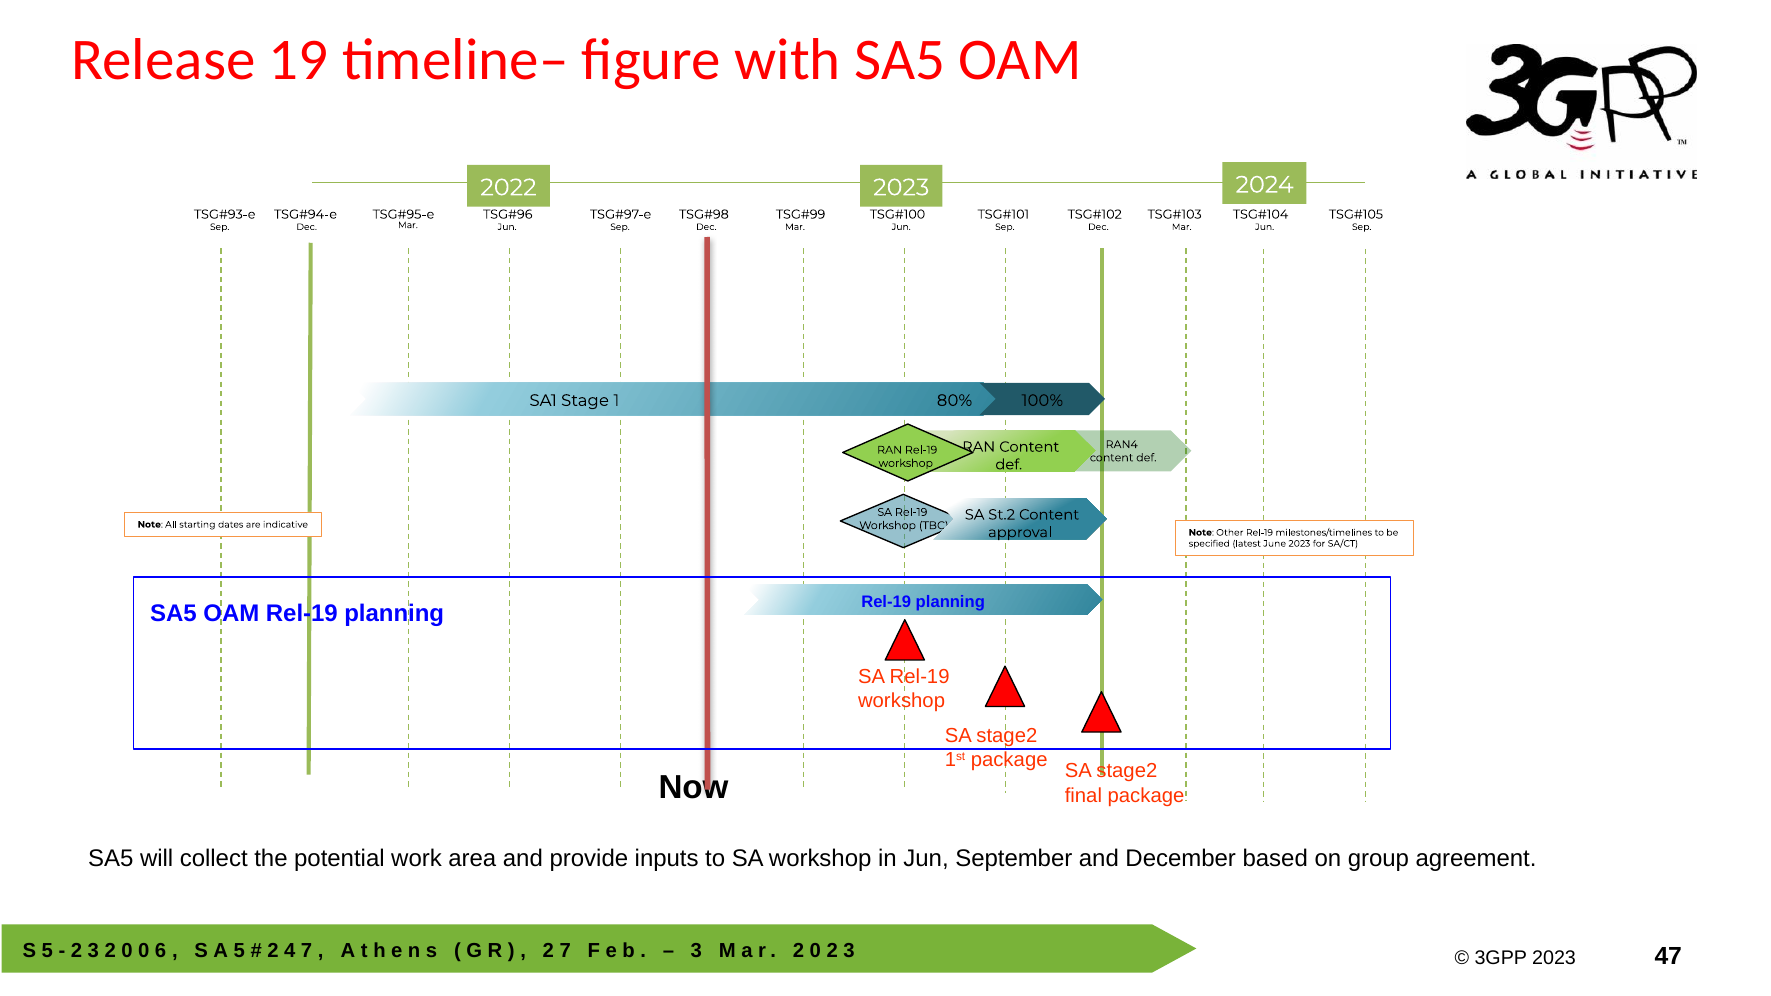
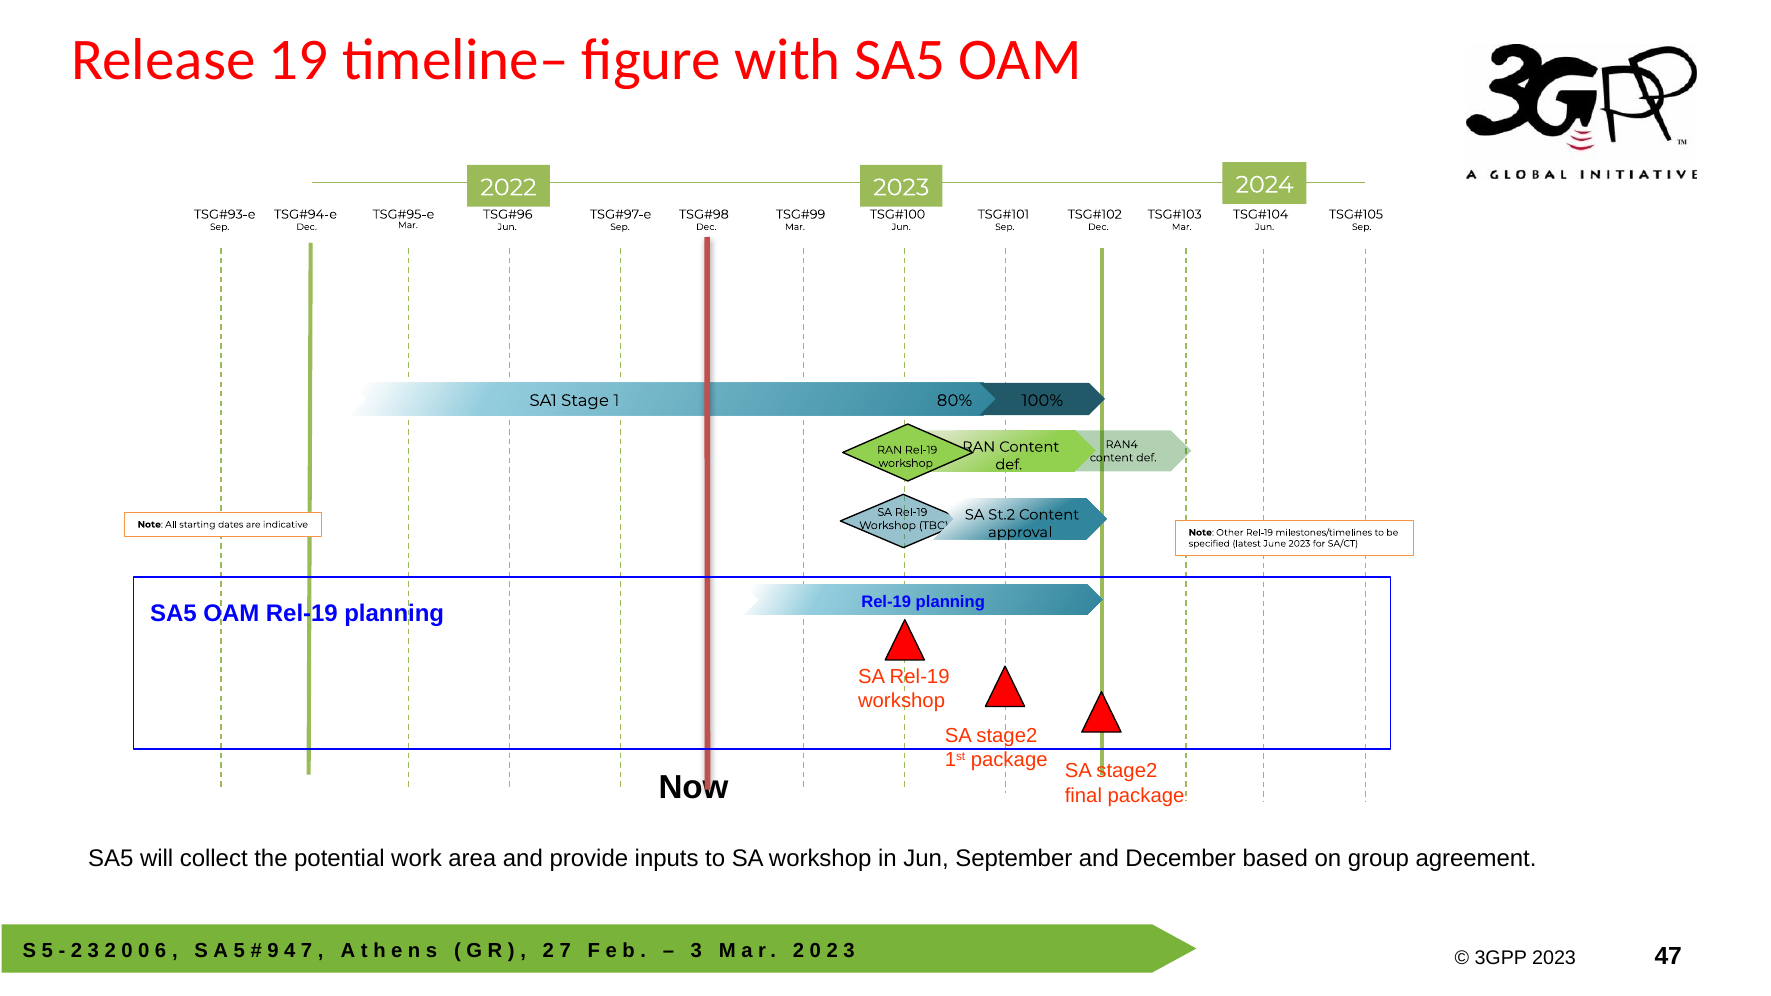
2: 2 -> 9 (273, 951)
